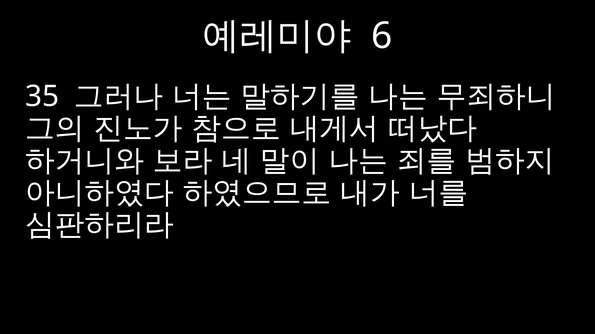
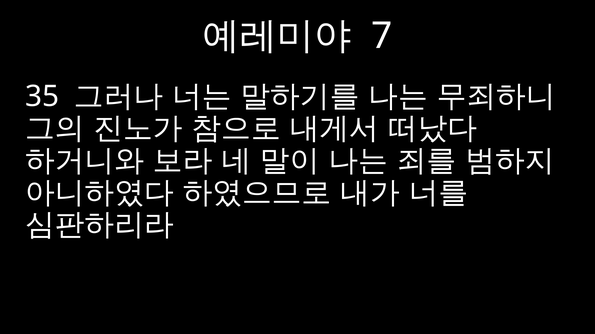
6: 6 -> 7 (382, 36)
